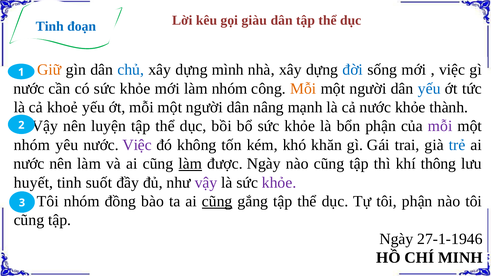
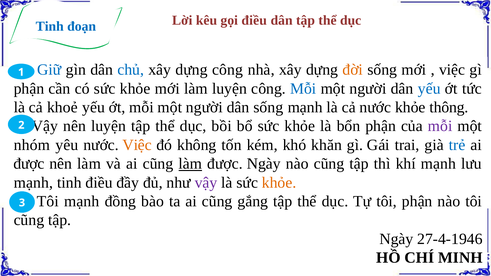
gọi giàu: giàu -> điều (254, 20)
Giữ colour: orange -> blue (49, 70)
dựng mình: mình -> công (228, 70)
đời colour: blue -> orange (353, 70)
nước: nước -> phận (29, 89)
làm nhóm: nhóm -> luyện (230, 89)
Mỗi colour: orange -> blue (303, 89)
dân nâng: nâng -> sống (268, 107)
thành: thành -> thông (449, 107)
Việc colour: purple -> orange (137, 145)
nước: nước -> được (29, 164)
khí thông: thông -> mạnh (438, 164)
huyết: huyết -> mạnh (33, 183)
tinh suốt: suốt -> điều (99, 183)
khỏe colour: purple -> orange (279, 183)
Tôi nhóm: nhóm -> mạnh (82, 201)
cũng underline: present -> none (217, 201)
27-1-1946: 27-1-1946 -> 27-4-1946 (450, 239)
